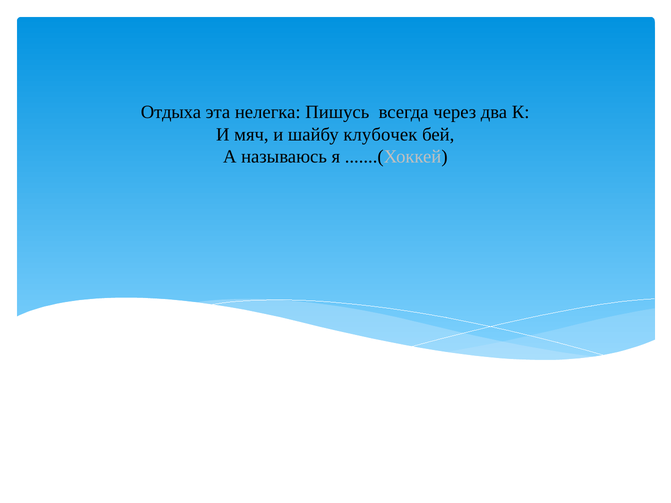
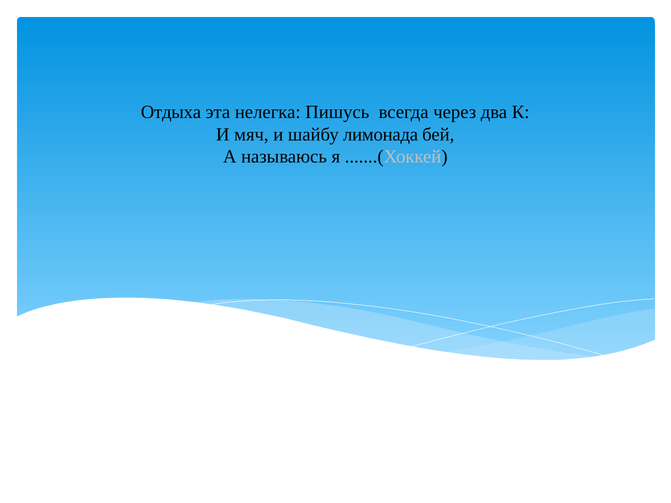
клубочек: клубочек -> лимонада (381, 134)
